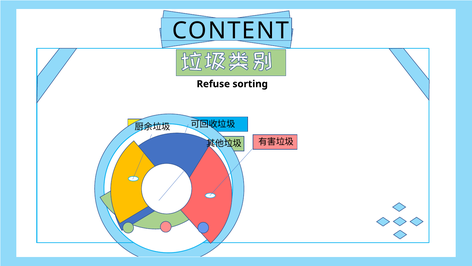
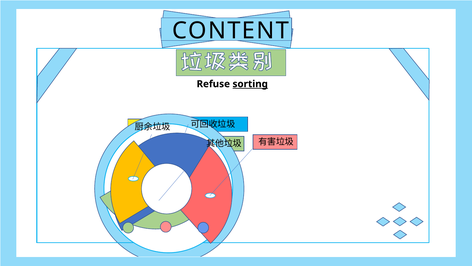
sorting underline: none -> present (250, 84)
